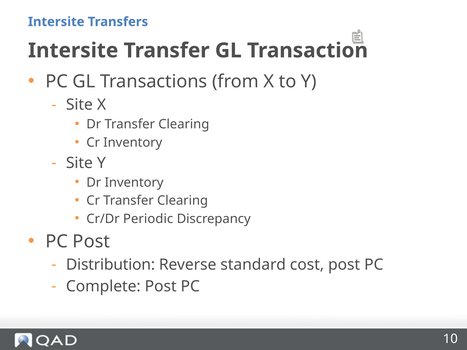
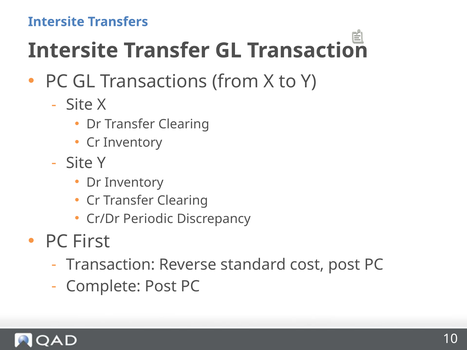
PC Post: Post -> First (91, 242)
Distribution: Distribution -> Transaction (110, 265)
